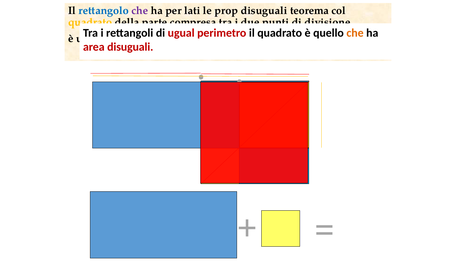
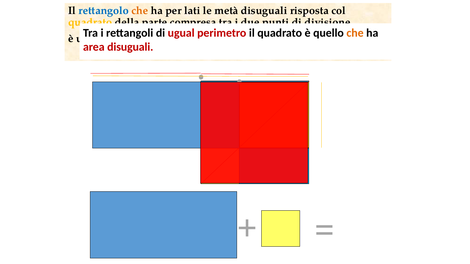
che colour: purple -> orange (140, 11)
le prop: prop -> metà (226, 11)
teorema: teorema -> risposta (309, 11)
